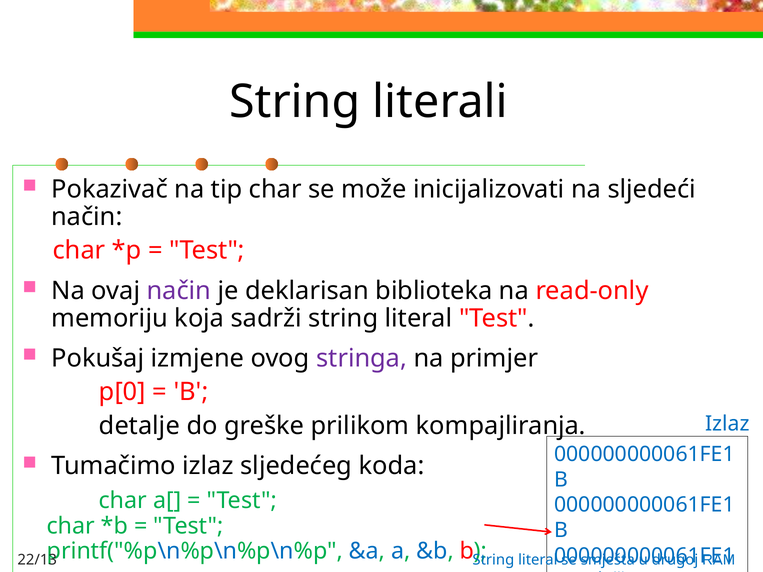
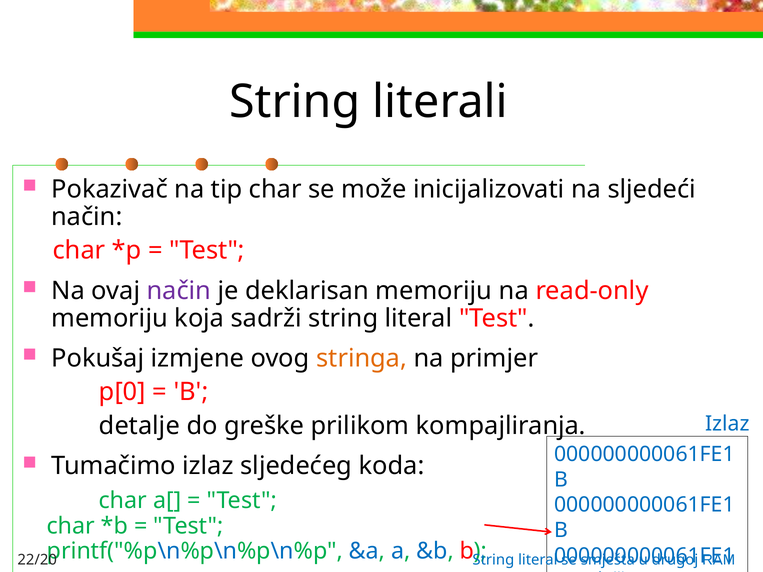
deklarisan biblioteka: biblioteka -> memoriju (434, 291)
stringa colour: purple -> orange (362, 358)
22/13: 22/13 -> 22/20 (37, 560)
